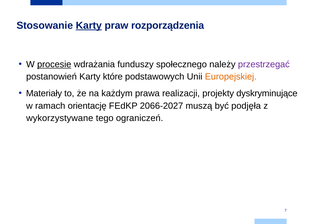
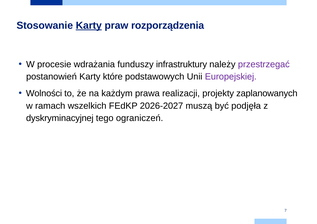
procesie underline: present -> none (54, 64)
społecznego: społecznego -> infrastruktury (182, 64)
Europejskiej colour: orange -> purple (231, 77)
Materiały: Materiały -> Wolności (44, 94)
dyskryminujące: dyskryminujące -> zaplanowanych (267, 94)
orientację: orientację -> wszelkich (87, 106)
2066-2027: 2066-2027 -> 2026-2027 (162, 106)
wykorzystywane: wykorzystywane -> dyskryminacyjnej (60, 118)
